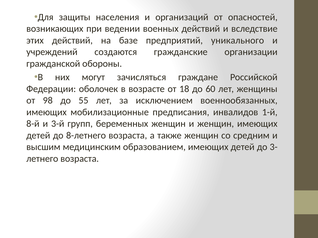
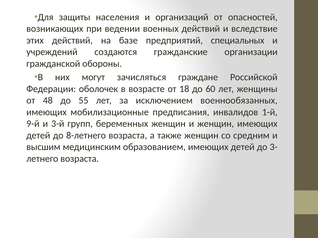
уникального: уникального -> специальных (238, 40)
98: 98 -> 48 (48, 101)
8-й: 8-й -> 9-й (33, 124)
